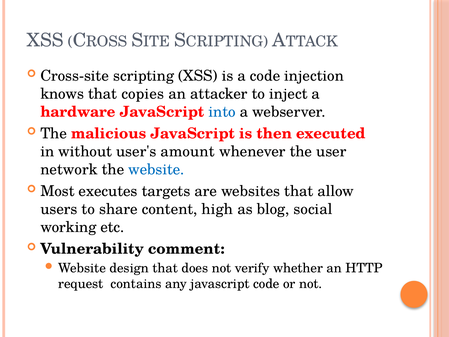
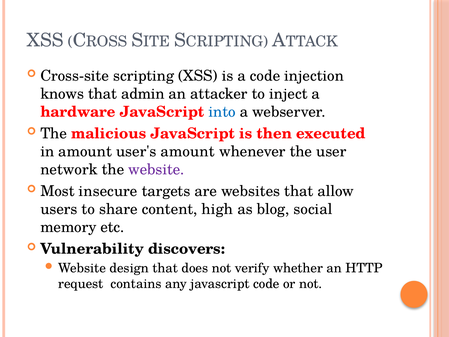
copies: copies -> admin (143, 94)
in without: without -> amount (85, 151)
website colour: blue -> purple (156, 169)
executes: executes -> insecure (108, 191)
working: working -> memory (68, 227)
comment: comment -> discovers (186, 249)
